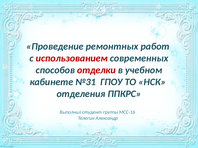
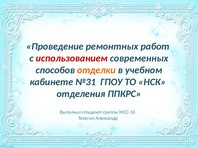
отделки colour: red -> orange (96, 70)
